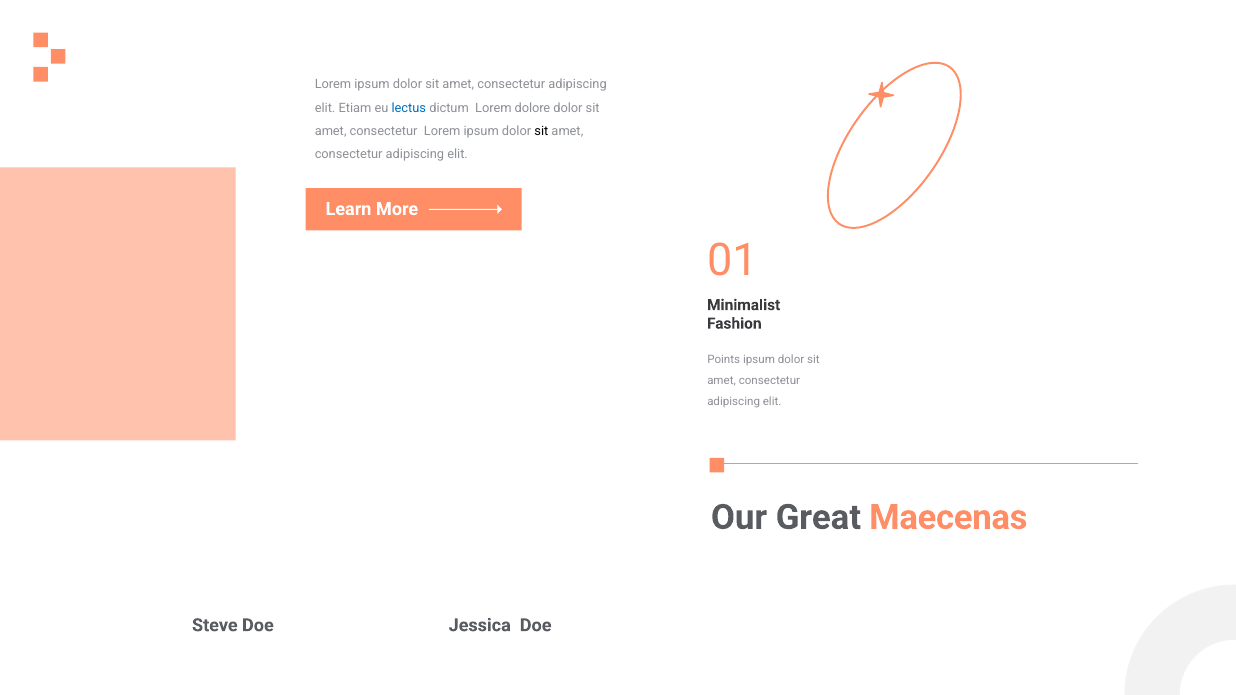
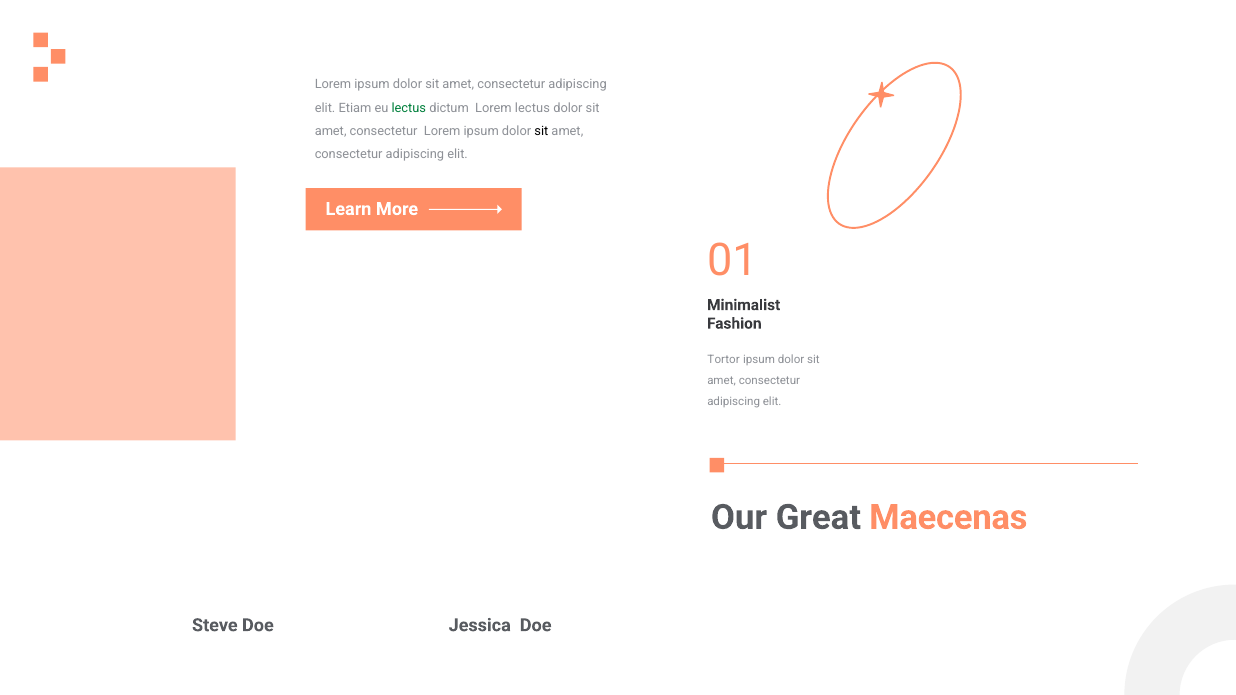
lectus colour: blue -> green (409, 108)
Lorem dolore: dolore -> lectus (532, 108)
Points: Points -> Tortor (724, 360)
